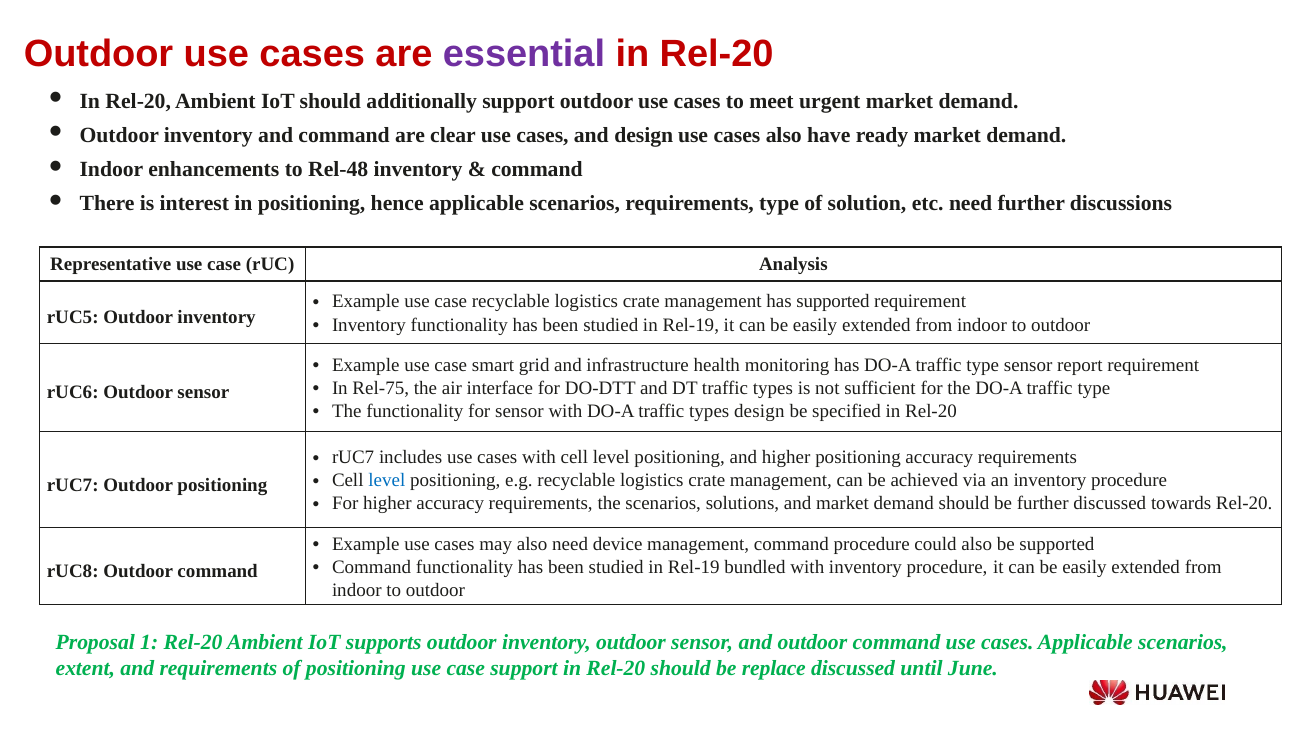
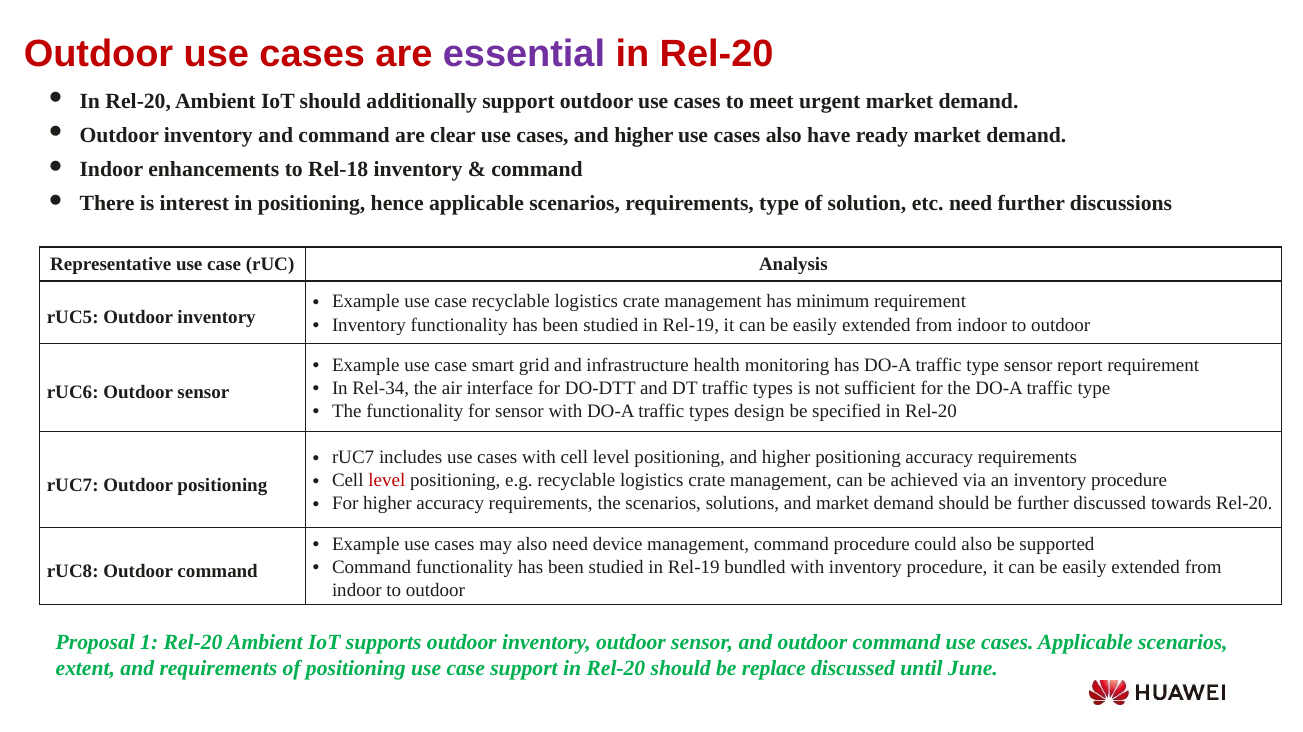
cases and design: design -> higher (644, 135)
Rel-48: Rel-48 -> Rel-18 (338, 170)
has supported: supported -> minimum (833, 302)
Rel-75: Rel-75 -> Rel-34 (381, 389)
level colour: blue -> red (387, 481)
